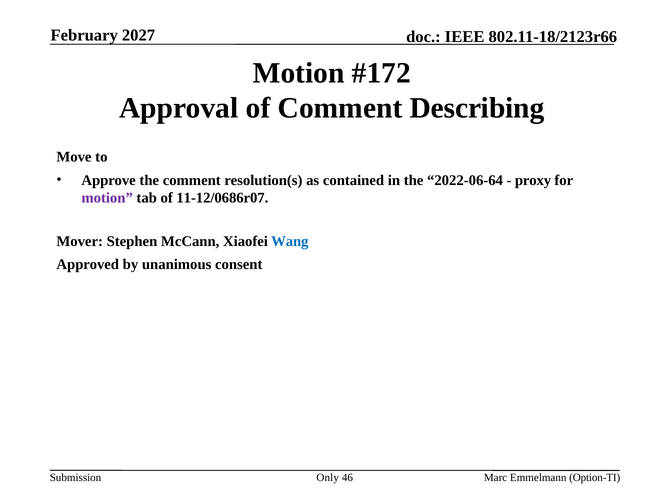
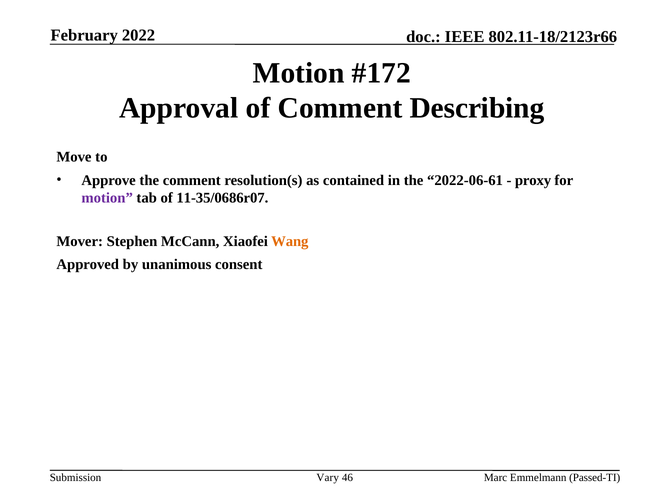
2027: 2027 -> 2022 (139, 35)
2022-06-64: 2022-06-64 -> 2022-06-61 (465, 180)
11-12/0686r07: 11-12/0686r07 -> 11-35/0686r07 (222, 198)
Wang colour: blue -> orange (290, 241)
Only: Only -> Vary (328, 478)
Option-TI: Option-TI -> Passed-TI (595, 478)
